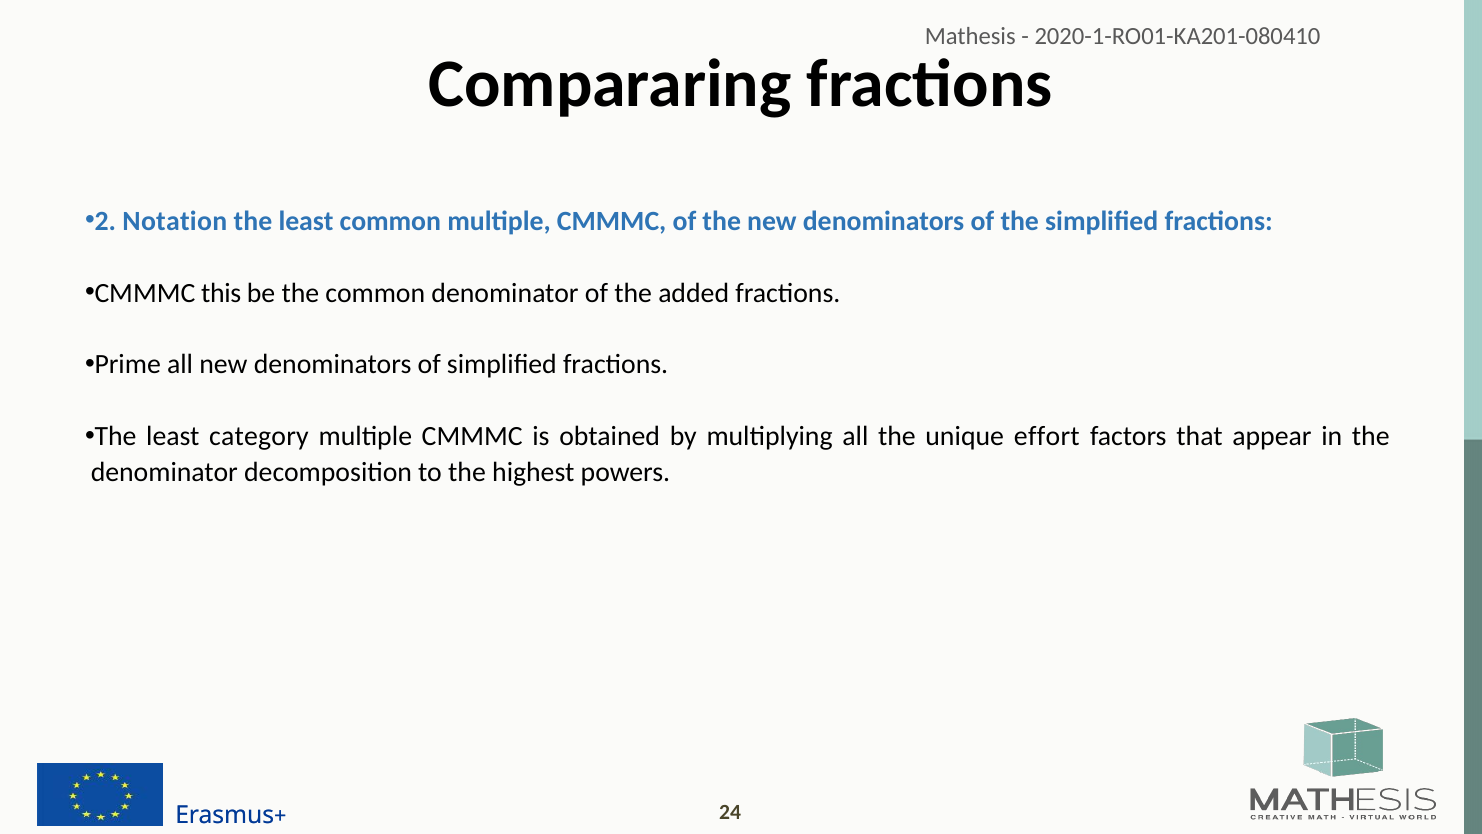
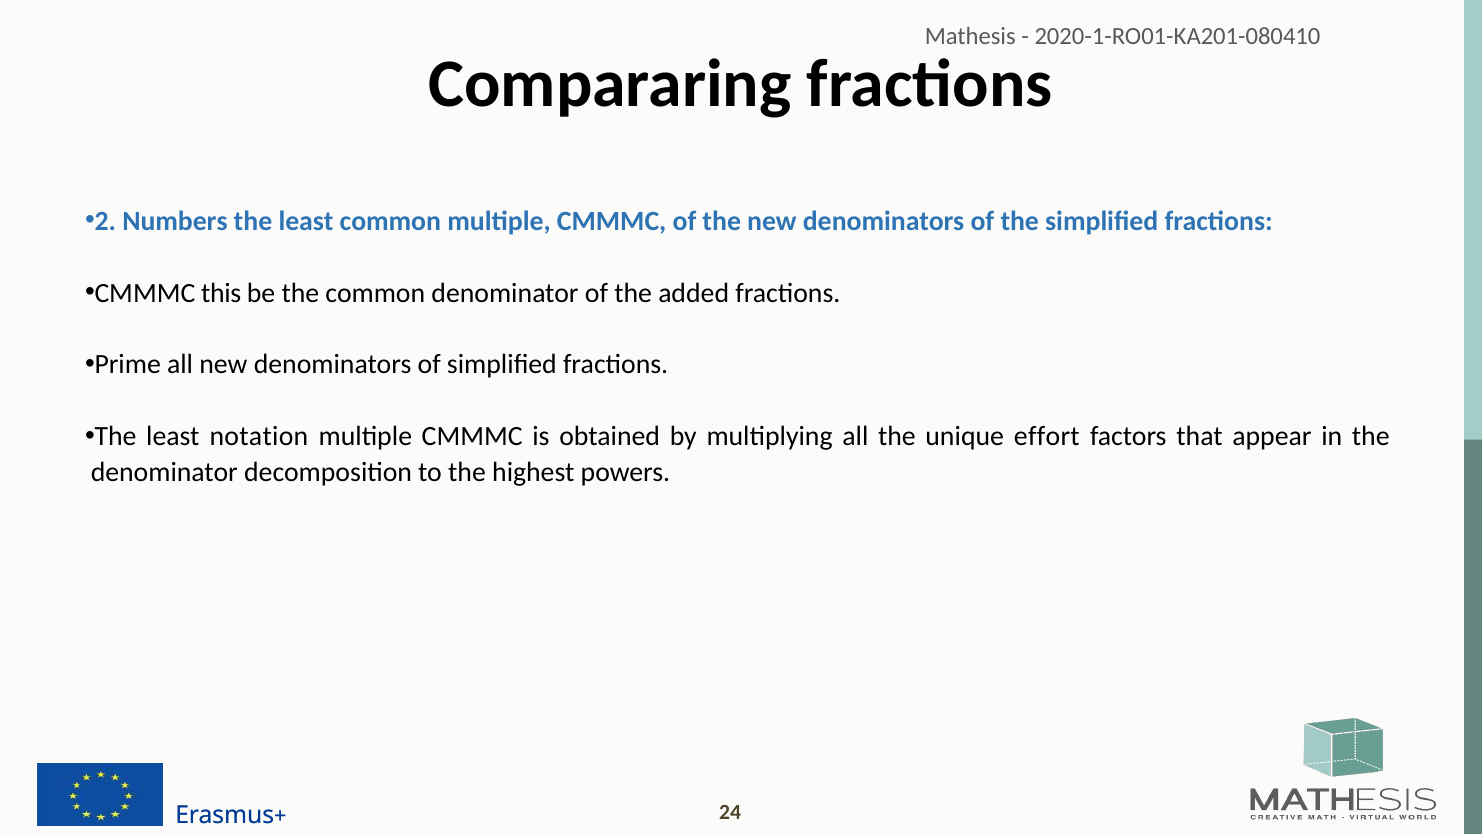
Notation: Notation -> Numbers (175, 221)
category: category -> notation (259, 436)
